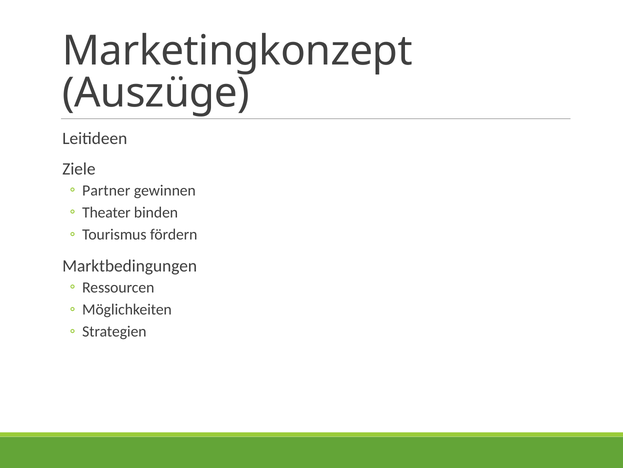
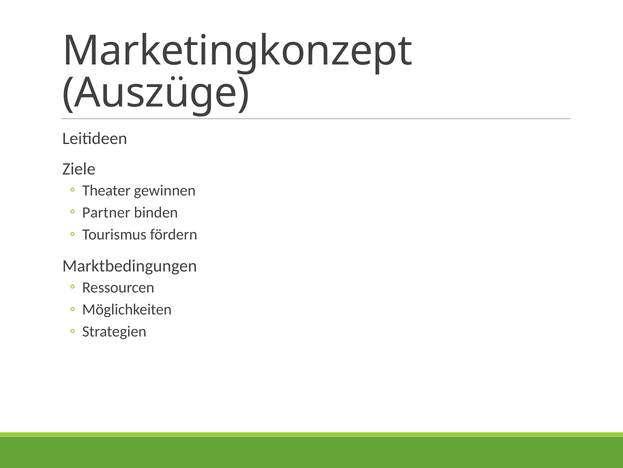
Partner: Partner -> Theater (106, 190)
Theater: Theater -> Partner (106, 212)
